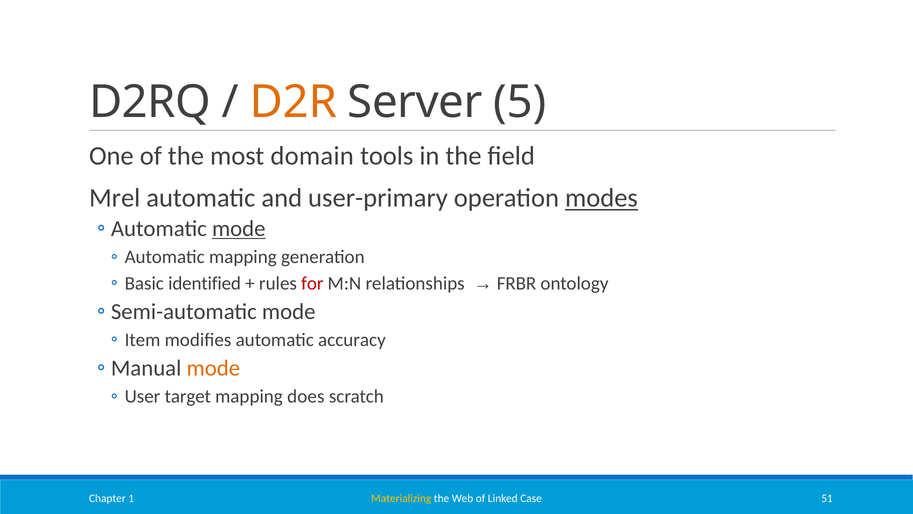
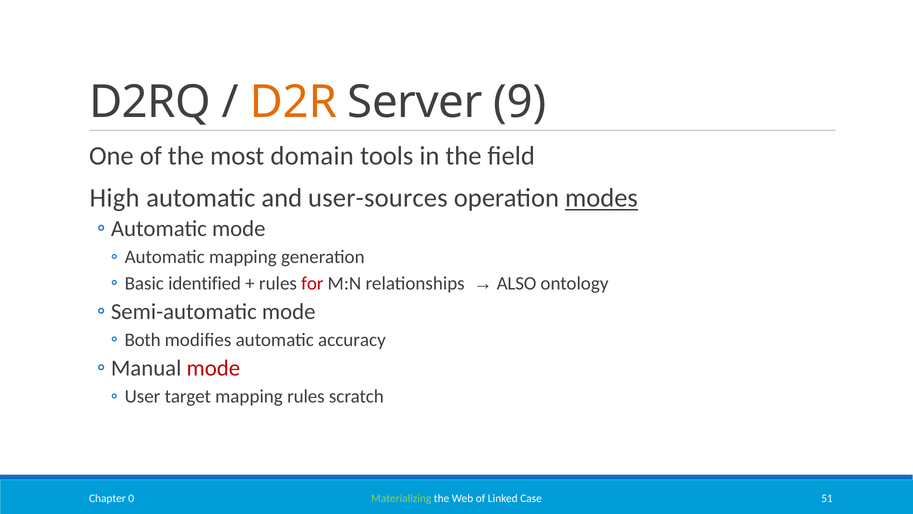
5: 5 -> 9 (520, 102)
Mrel: Mrel -> High (115, 198)
user-primary: user-primary -> user-sources (378, 198)
mode underline: present -> none (239, 229)
FRBR: FRBR -> ALSO (517, 283)
Item: Item -> Both (143, 340)
mode colour: orange -> red (213, 368)
mapping does: does -> rules (306, 396)
Materializing colour: yellow -> light green (401, 498)
1: 1 -> 0 (131, 498)
